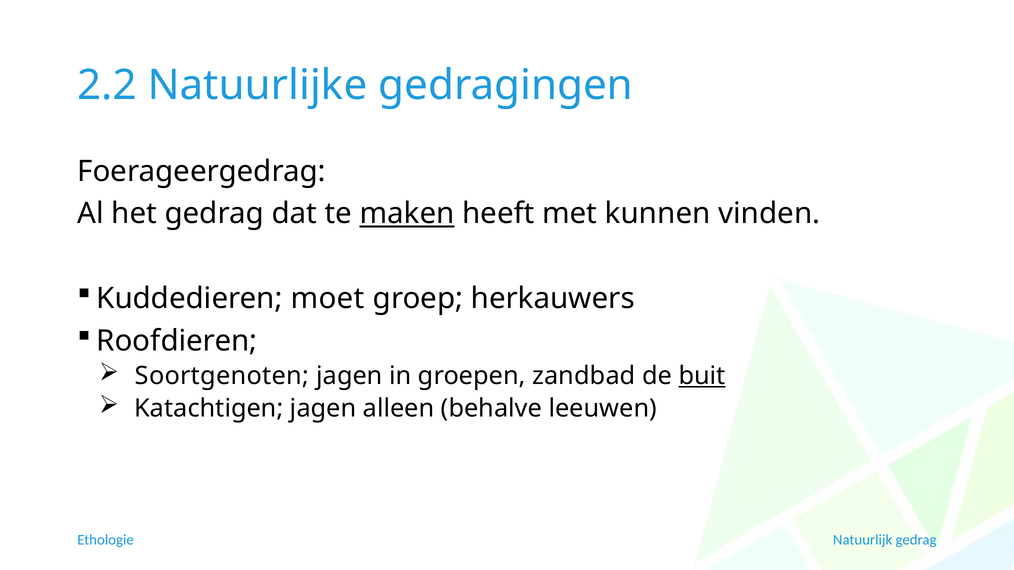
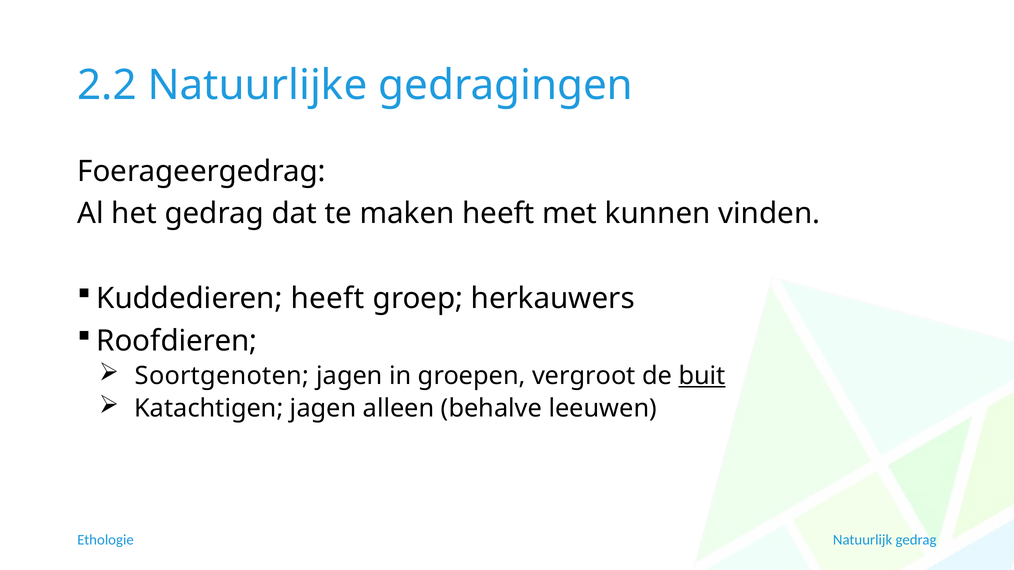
maken underline: present -> none (407, 214)
Kuddedieren moet: moet -> heeft (328, 299)
zandbad: zandbad -> vergroot (584, 376)
